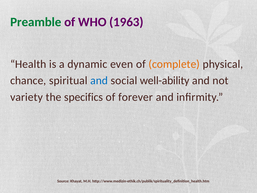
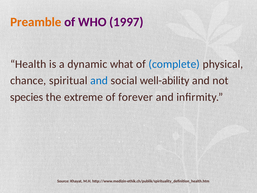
Preamble colour: green -> orange (36, 22)
1963: 1963 -> 1997 (126, 22)
even: even -> what (122, 64)
complete colour: orange -> blue (174, 64)
variety: variety -> species (27, 97)
specifics: specifics -> extreme (84, 97)
